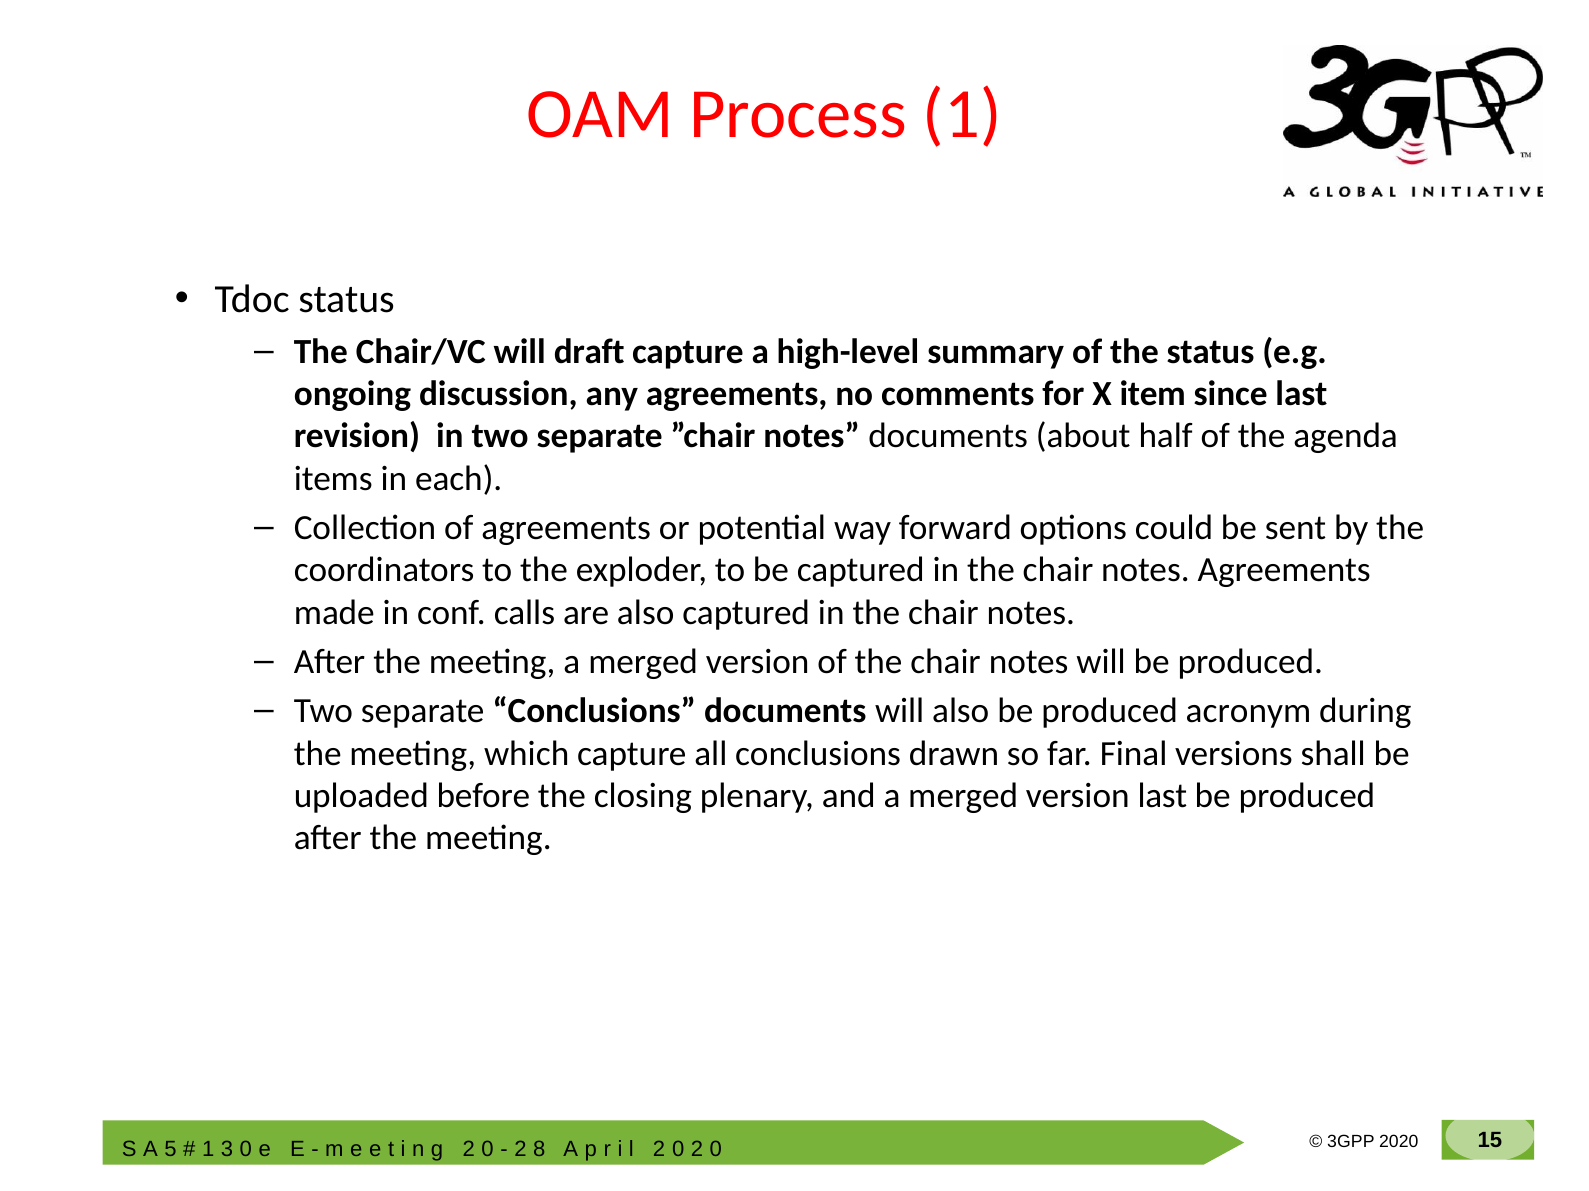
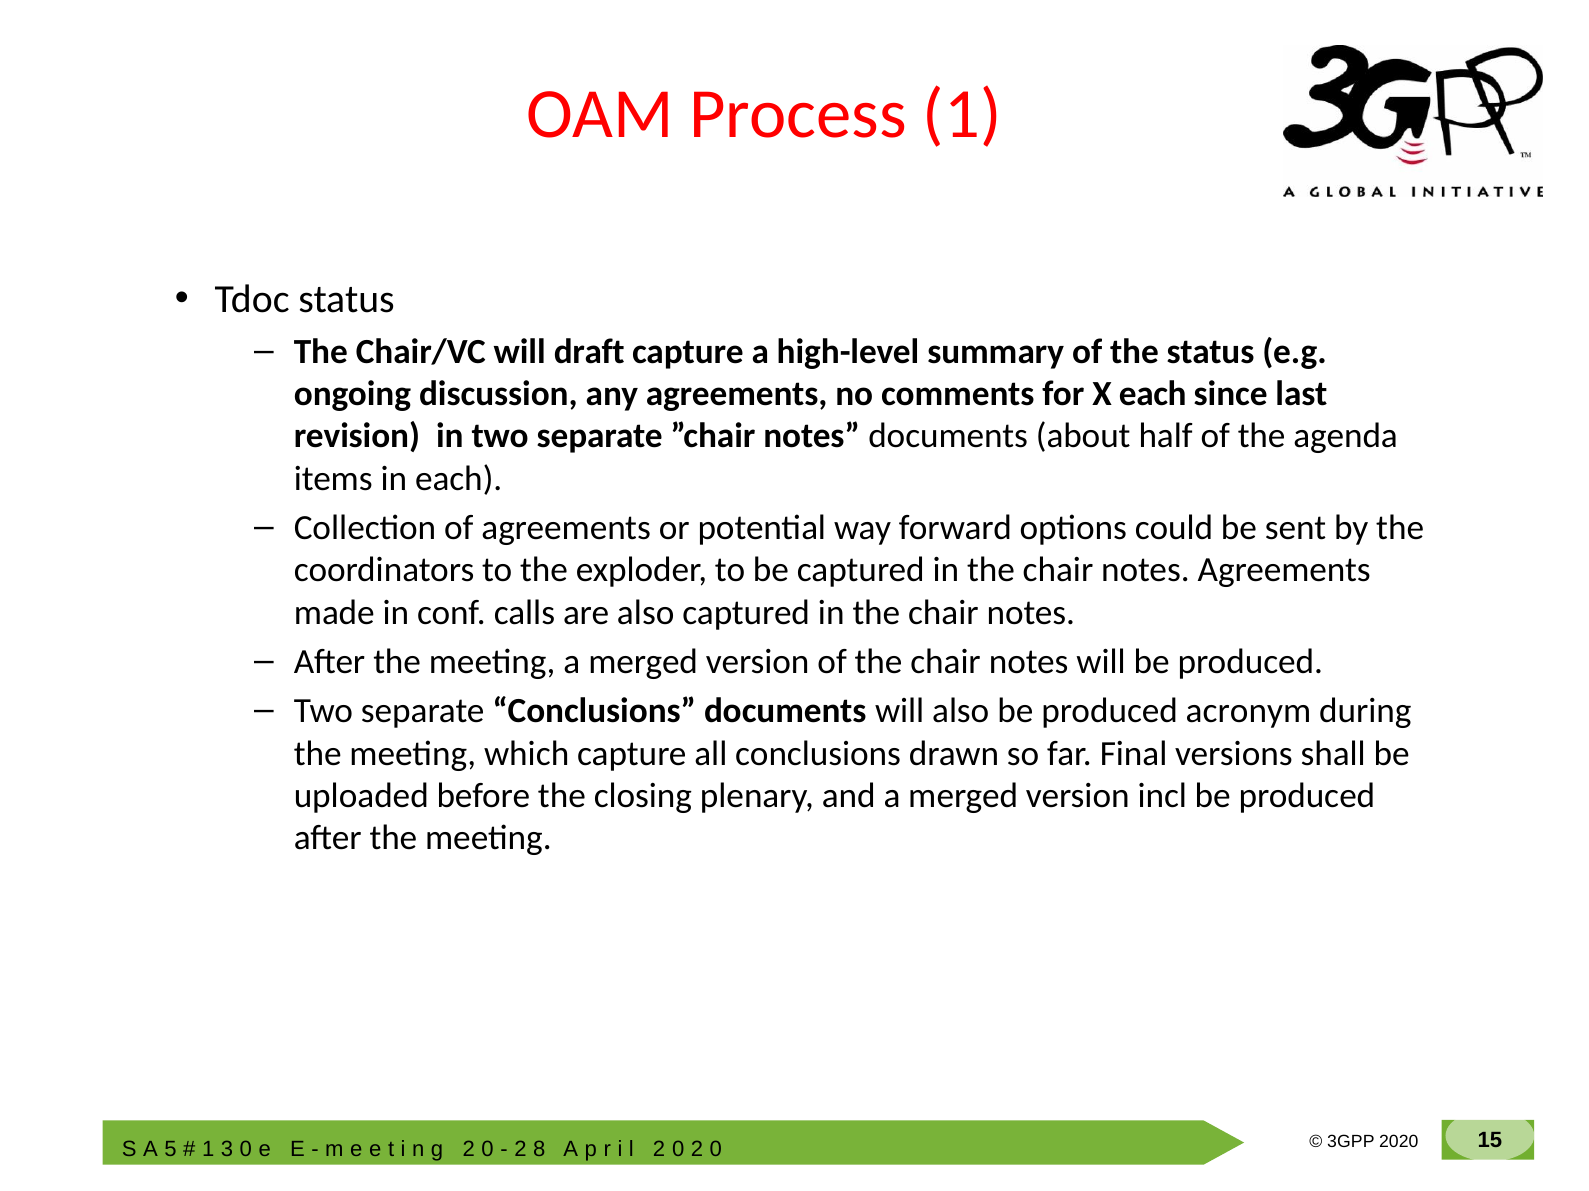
X item: item -> each (1153, 394)
version last: last -> incl (1162, 796)
